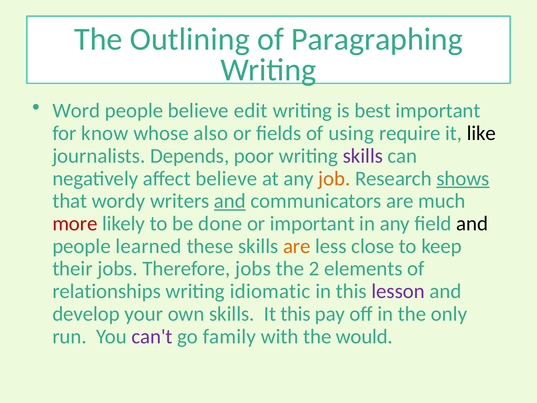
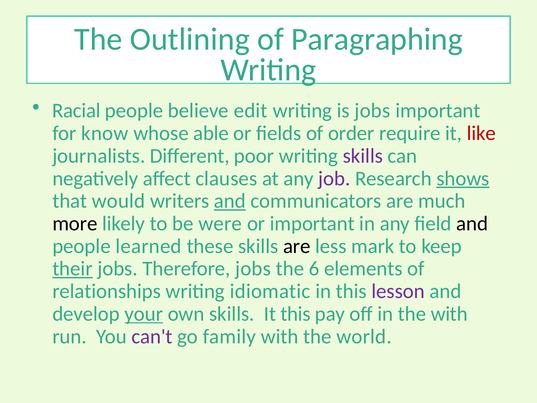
Word: Word -> Racial (76, 111)
is best: best -> jobs (372, 111)
also: also -> able (211, 133)
using: using -> order (351, 133)
like colour: black -> red (481, 133)
Depends: Depends -> Different (190, 156)
affect believe: believe -> clauses (226, 178)
job colour: orange -> purple (334, 178)
wordy: wordy -> would (118, 201)
more colour: red -> black (75, 223)
done: done -> were (220, 223)
are colour: orange -> black (297, 246)
close: close -> mark (373, 246)
their underline: none -> present (73, 269)
2: 2 -> 6 (314, 269)
your underline: none -> present (144, 314)
the only: only -> with (449, 314)
would: would -> world (364, 336)
